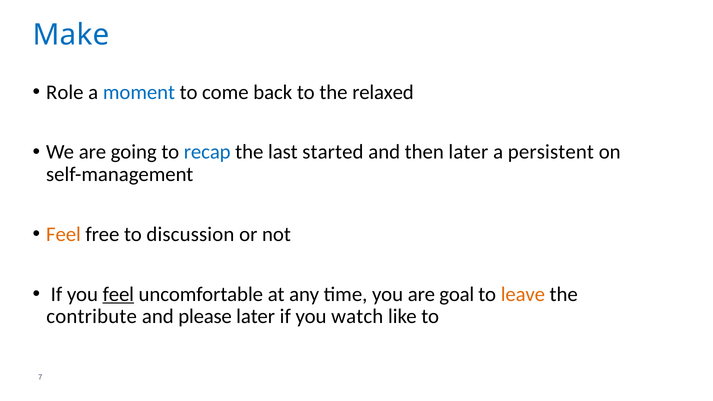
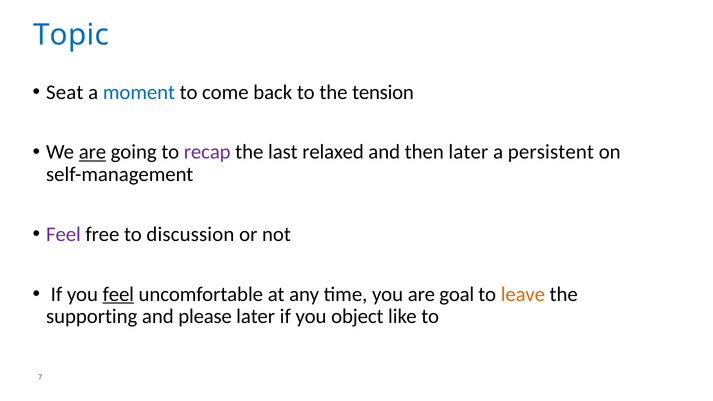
Make: Make -> Topic (71, 35)
Role: Role -> Seat (65, 92)
relaxed: relaxed -> tension (383, 92)
are underline: none -> present (92, 152)
recap colour: blue -> purple (207, 152)
started: started -> relaxed (333, 152)
Feel colour: orange -> purple (63, 234)
contribute: contribute -> supporting (92, 317)
watch: watch -> object (357, 317)
